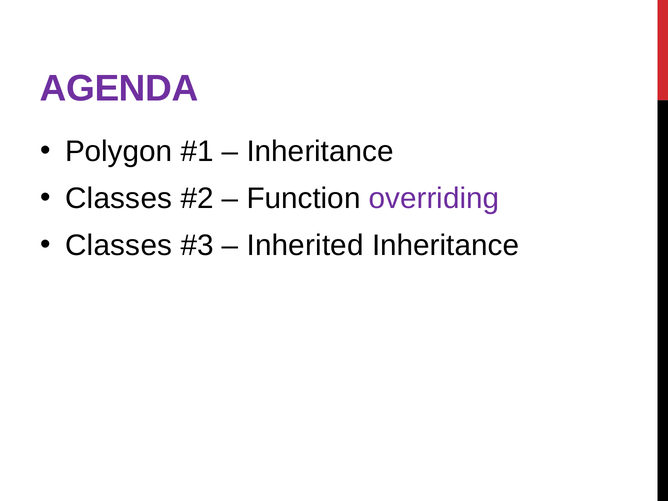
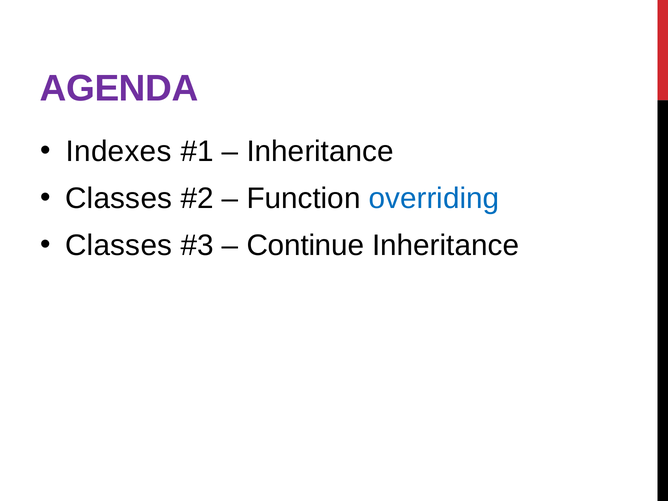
Polygon: Polygon -> Indexes (119, 151)
overriding colour: purple -> blue (434, 198)
Inherited: Inherited -> Continue (305, 246)
